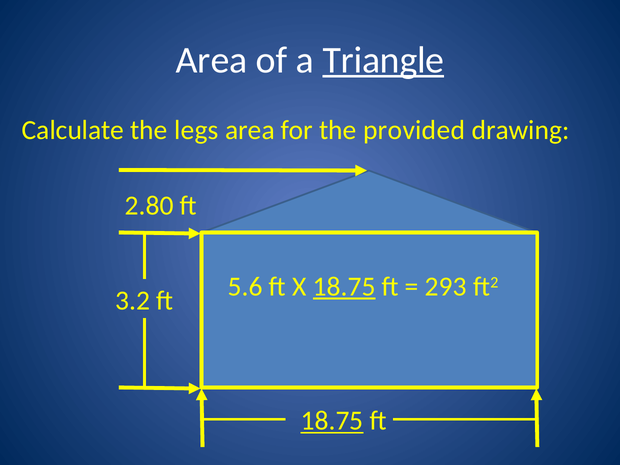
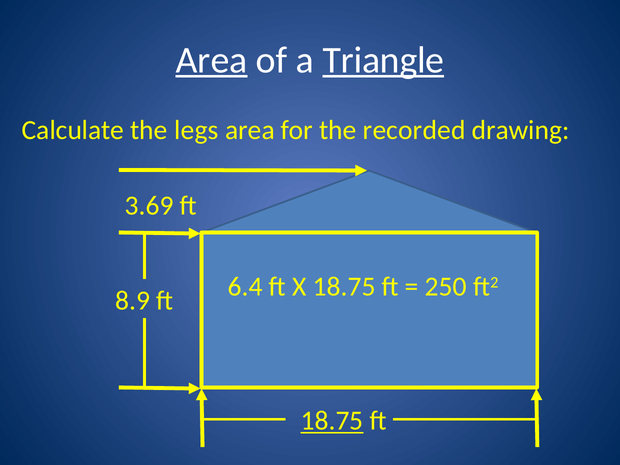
Area underline: none -> present (212, 60)
provided: provided -> recorded (414, 130)
2.80: 2.80 -> 3.69 (149, 205)
5.6: 5.6 -> 6.4 (245, 287)
18.75 underline: present -> none (344, 287)
293: 293 -> 250 (446, 287)
3.2: 3.2 -> 8.9 (133, 301)
